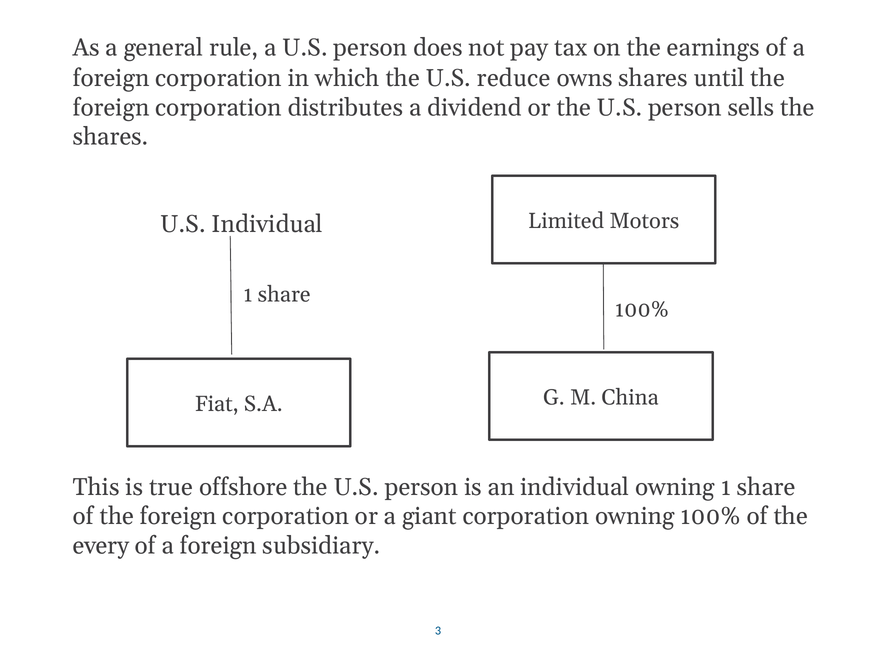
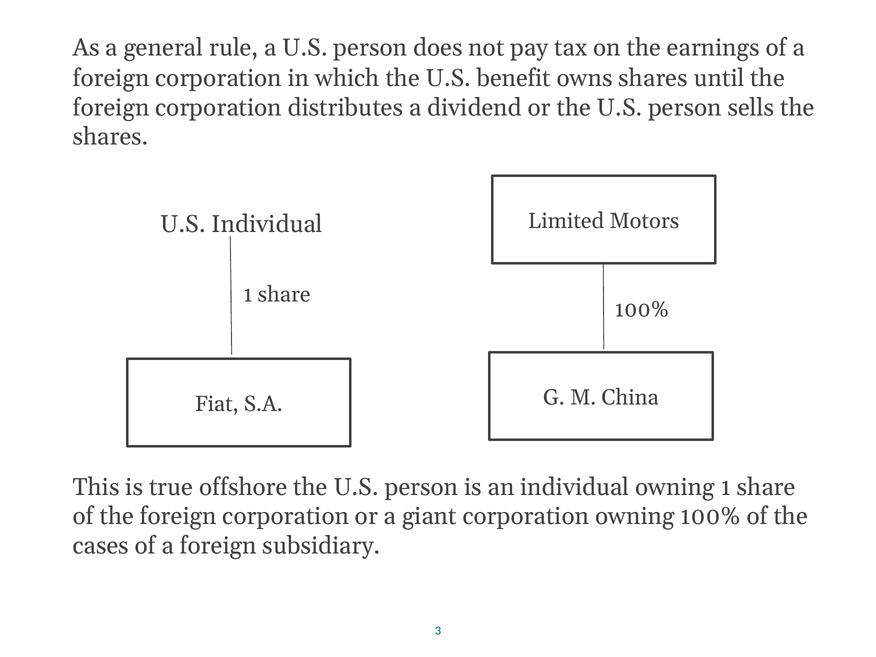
reduce: reduce -> benefit (514, 78)
every: every -> cases (101, 546)
